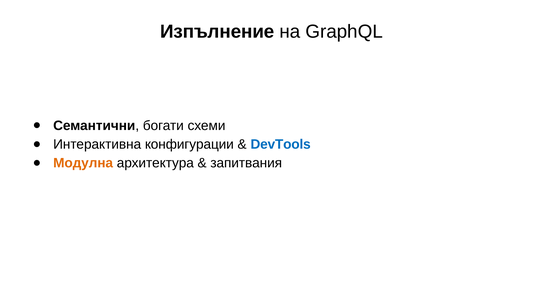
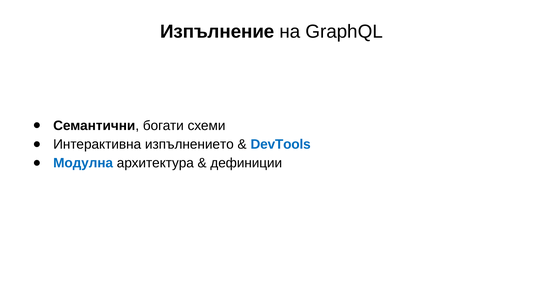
конфигурации: конфигурации -> изпълнението (189, 144)
Модулна colour: orange -> blue (83, 163)
запитвания: запитвания -> дефиниции (246, 163)
